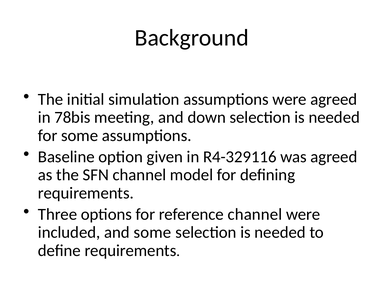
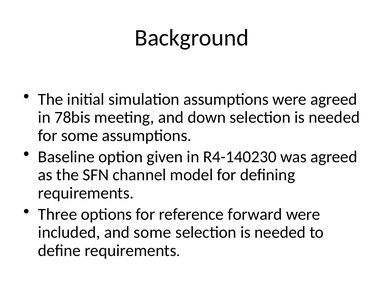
R4-329116: R4-329116 -> R4-140230 (240, 157)
reference channel: channel -> forward (255, 214)
